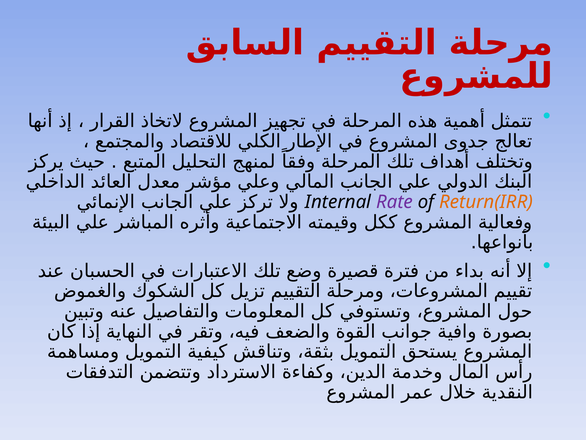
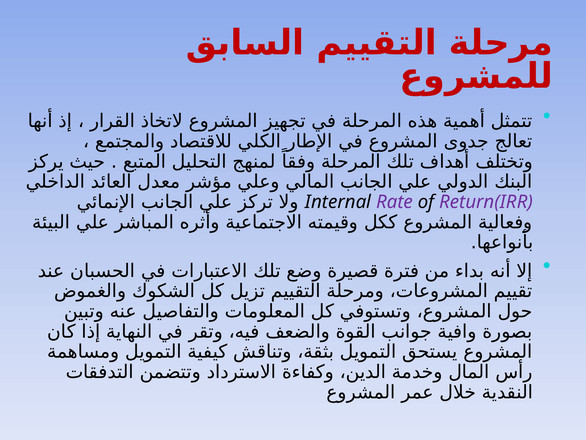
Return(IRR colour: orange -> purple (486, 202)
